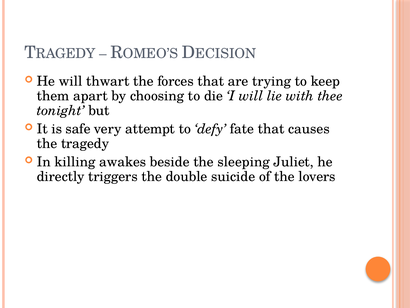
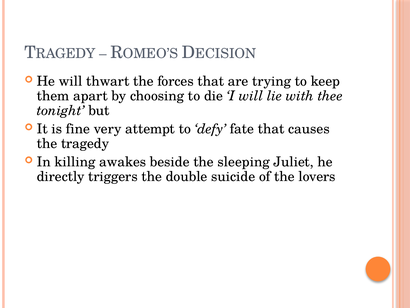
safe: safe -> fine (78, 129)
